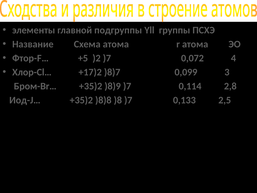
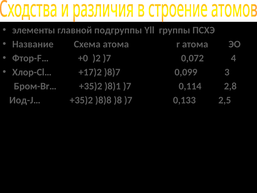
+5: +5 -> +0 (83, 58)
)8)9: )8)9 -> )8)1 (113, 86)
